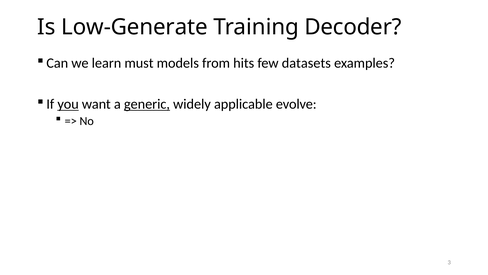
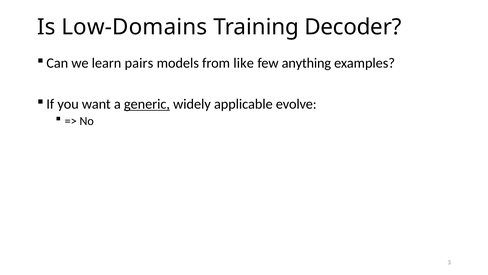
Low-Generate: Low-Generate -> Low-Domains (134, 27)
must: must -> pairs (139, 63)
hits: hits -> like (244, 63)
datasets: datasets -> anything (306, 63)
you underline: present -> none (68, 104)
